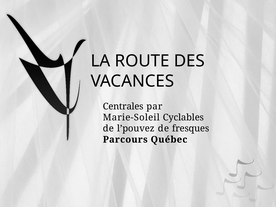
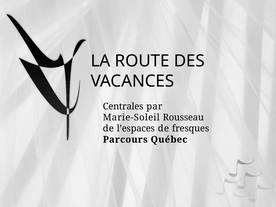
Cyclables: Cyclables -> Rousseau (183, 117)
l’pouvez: l’pouvez -> l’espaces (136, 129)
